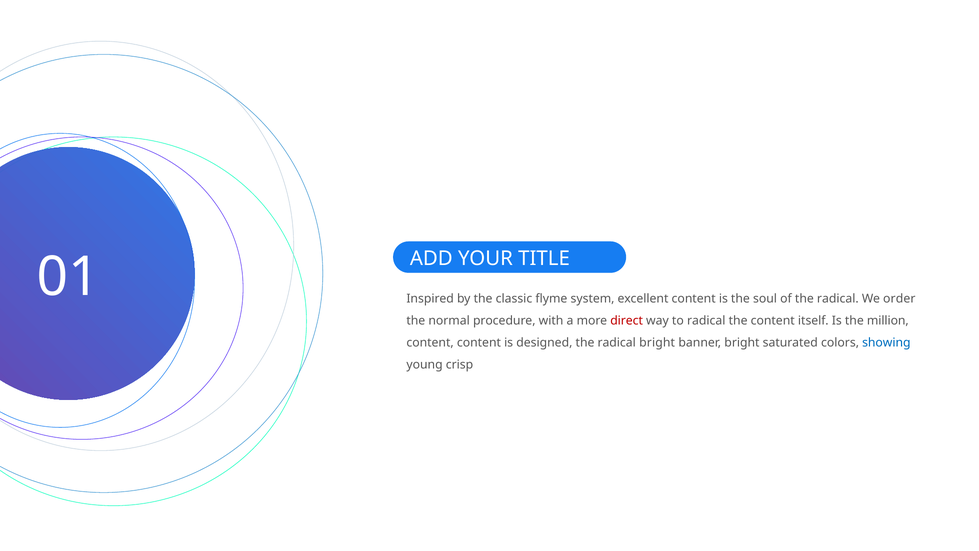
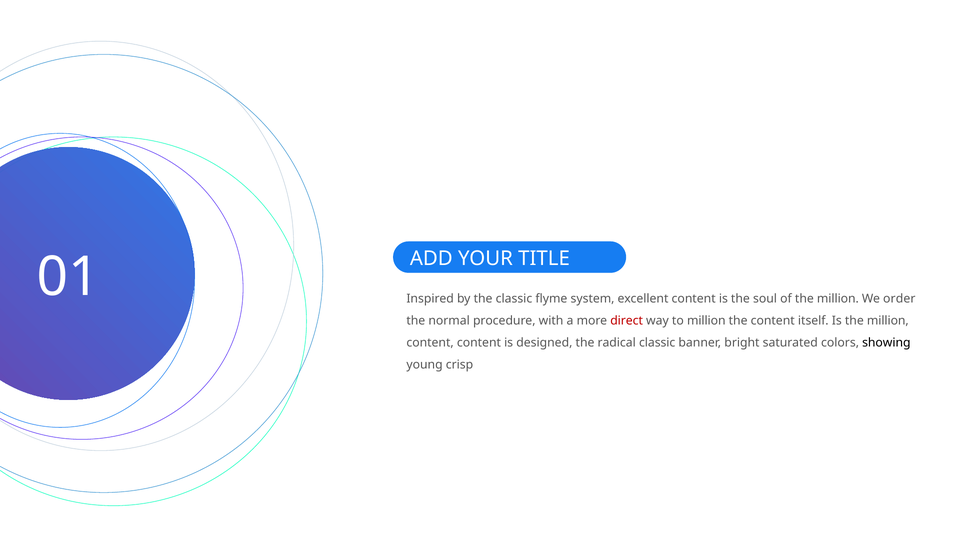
of the radical: radical -> million (838, 298)
to radical: radical -> million (706, 320)
radical bright: bright -> classic (657, 343)
showing colour: blue -> black (886, 343)
